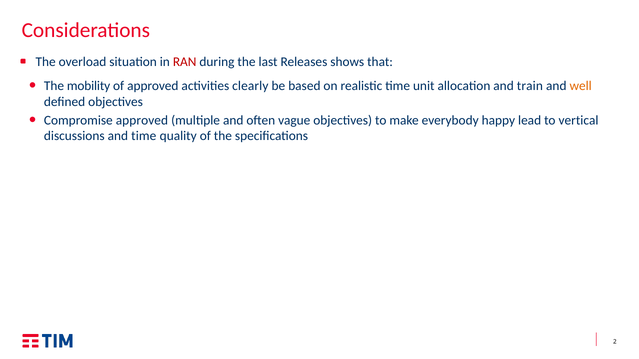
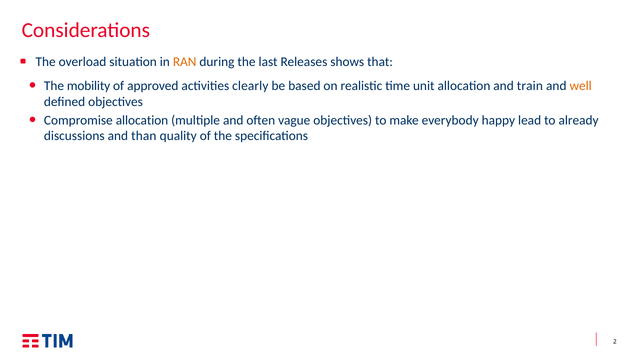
RAN colour: red -> orange (185, 62)
Compromise approved: approved -> allocation (142, 120)
vertical: vertical -> already (579, 120)
and time: time -> than (144, 136)
